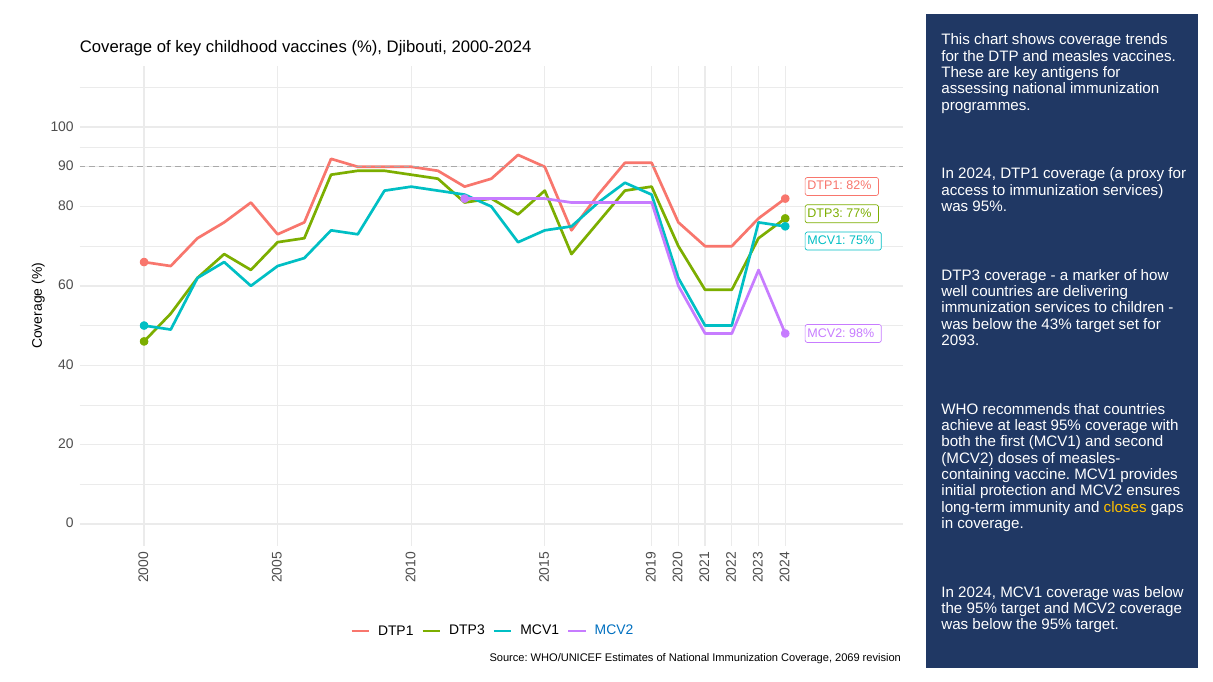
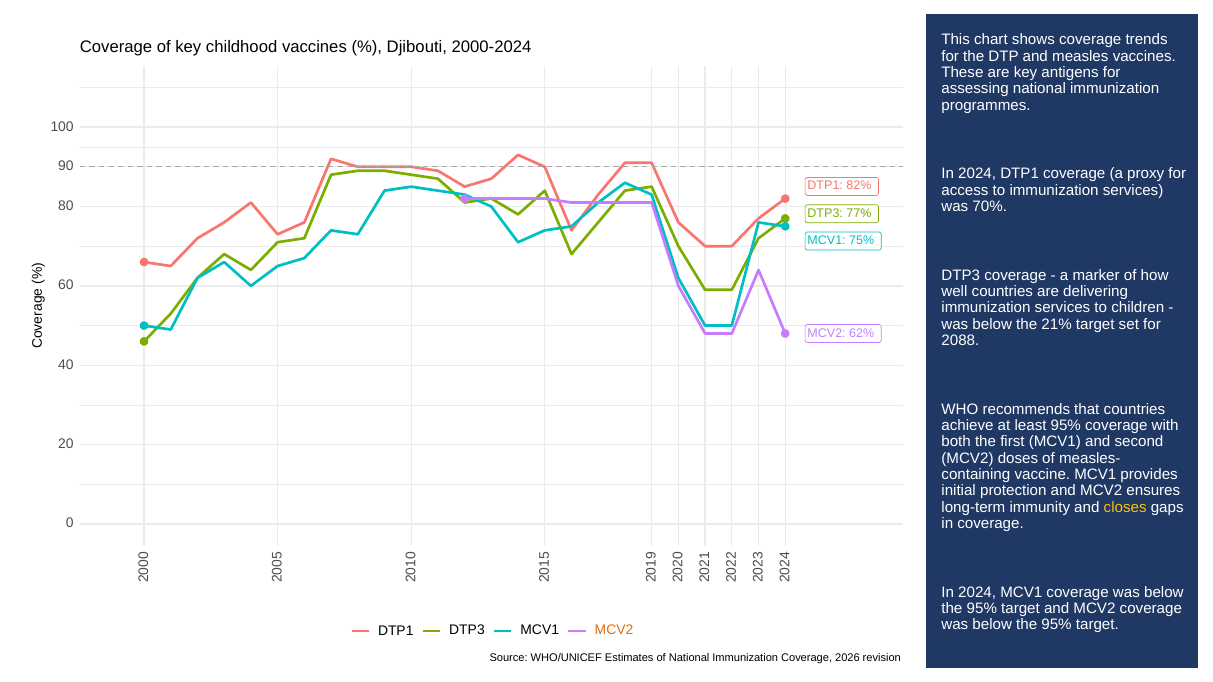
was 95%: 95% -> 70% (990, 207)
43%: 43% -> 21% (1057, 324)
98%: 98% -> 62% (862, 333)
2093: 2093 -> 2088 (960, 341)
MCV2 colour: blue -> orange (614, 631)
2069: 2069 -> 2026 (847, 658)
